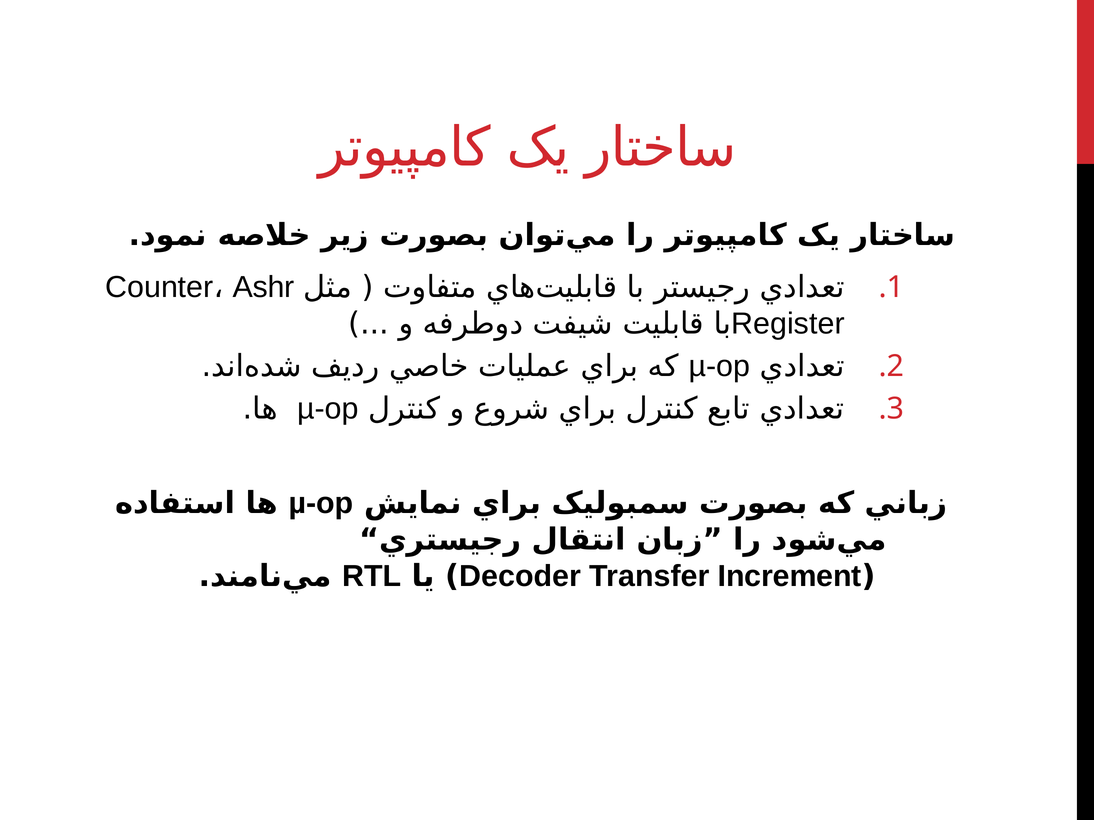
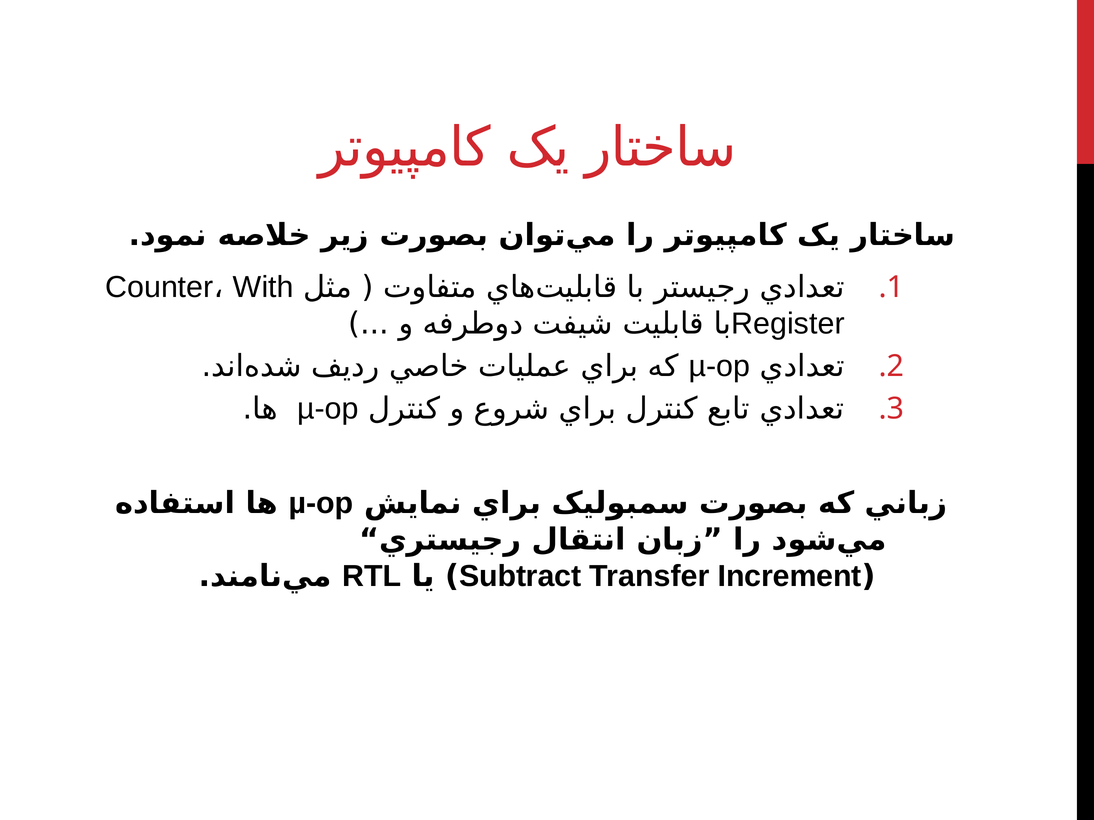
Ashr: Ashr -> With (263, 287)
Decoder: Decoder -> Subtract (520, 576)
